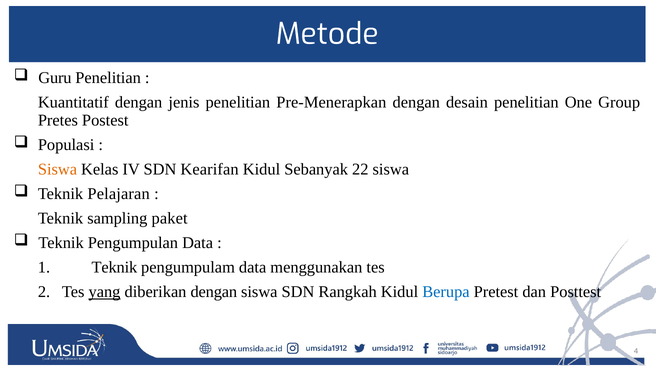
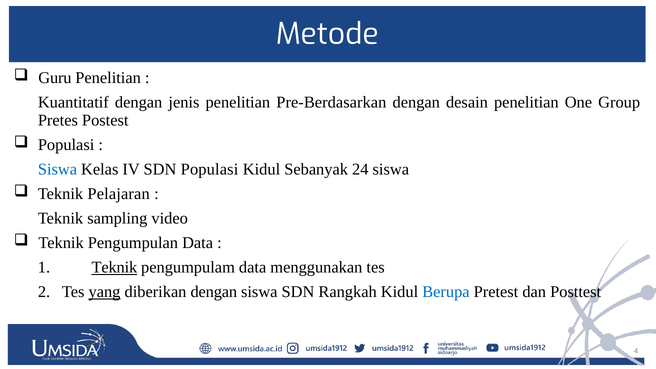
Pre-Menerapkan: Pre-Menerapkan -> Pre-Berdasarkan (331, 102)
Siswa colour: orange -> blue (57, 169)
SDN Kearifan: Kearifan -> Populasi (210, 169)
22: 22 -> 24 (360, 169)
paket: paket -> video (170, 218)
Teknik underline: none -> present (114, 267)
